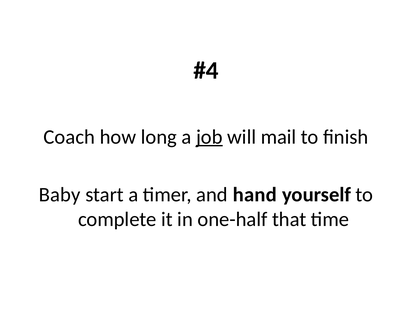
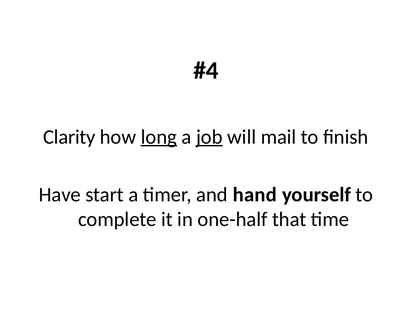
Coach: Coach -> Clarity (69, 137)
long underline: none -> present (159, 137)
Baby: Baby -> Have (60, 195)
